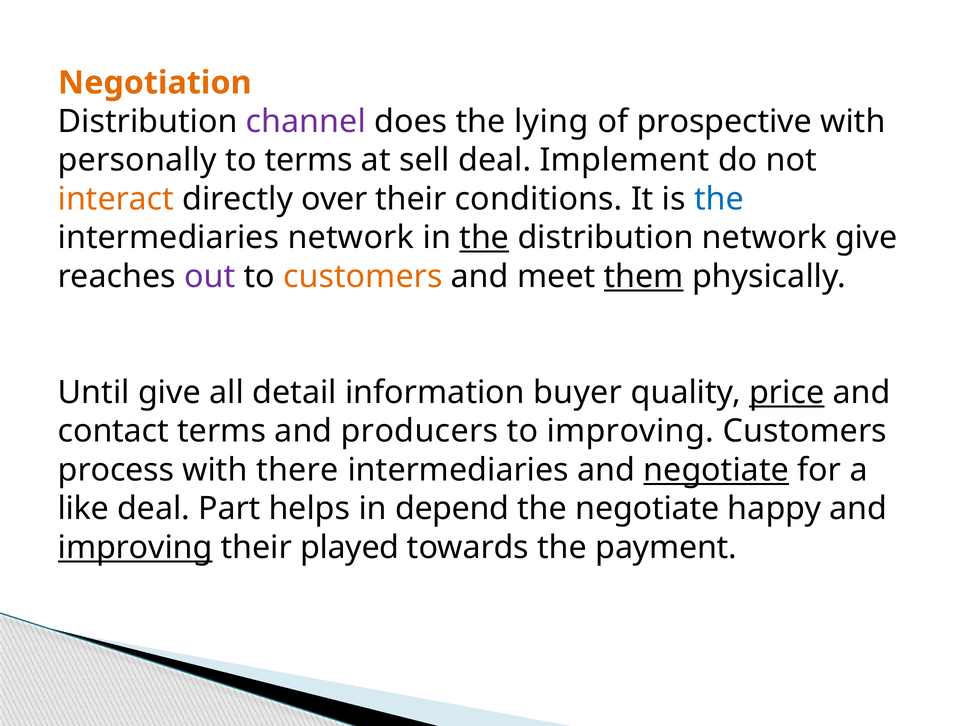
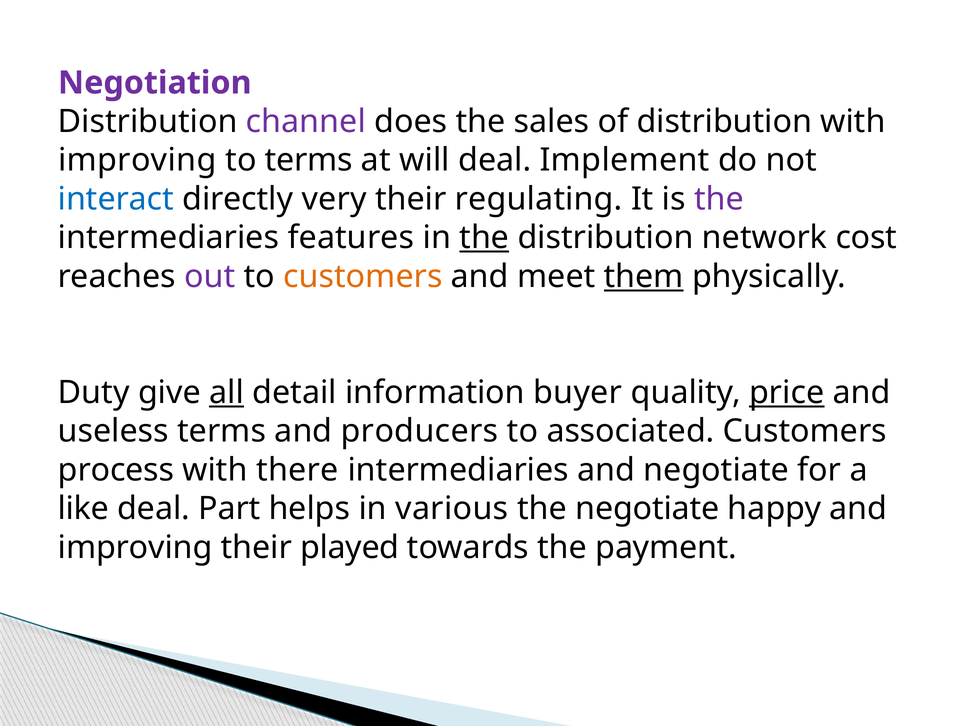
Negotiation colour: orange -> purple (155, 83)
lying: lying -> sales (552, 122)
of prospective: prospective -> distribution (724, 122)
personally: personally -> improving (137, 160)
sell: sell -> will (424, 160)
interact colour: orange -> blue (116, 199)
over: over -> very (334, 199)
conditions: conditions -> regulating (539, 199)
the colour: blue -> purple (719, 199)
intermediaries network: network -> features (351, 238)
network give: give -> cost (866, 238)
Until: Until -> Duty (94, 393)
all underline: none -> present (227, 393)
contact: contact -> useless (113, 431)
to improving: improving -> associated (631, 431)
negotiate underline: present -> none (716, 470)
depend: depend -> various (452, 509)
improving underline: present -> none (135, 547)
